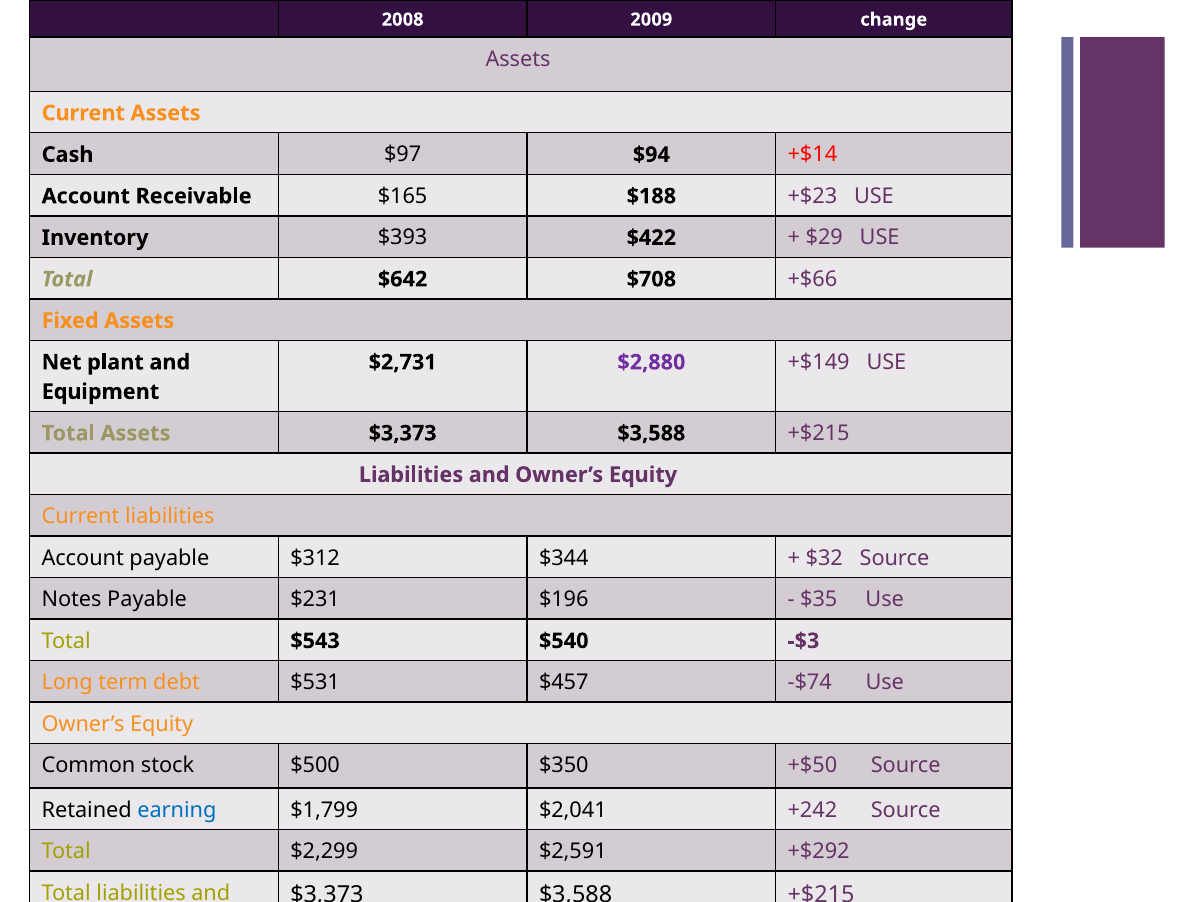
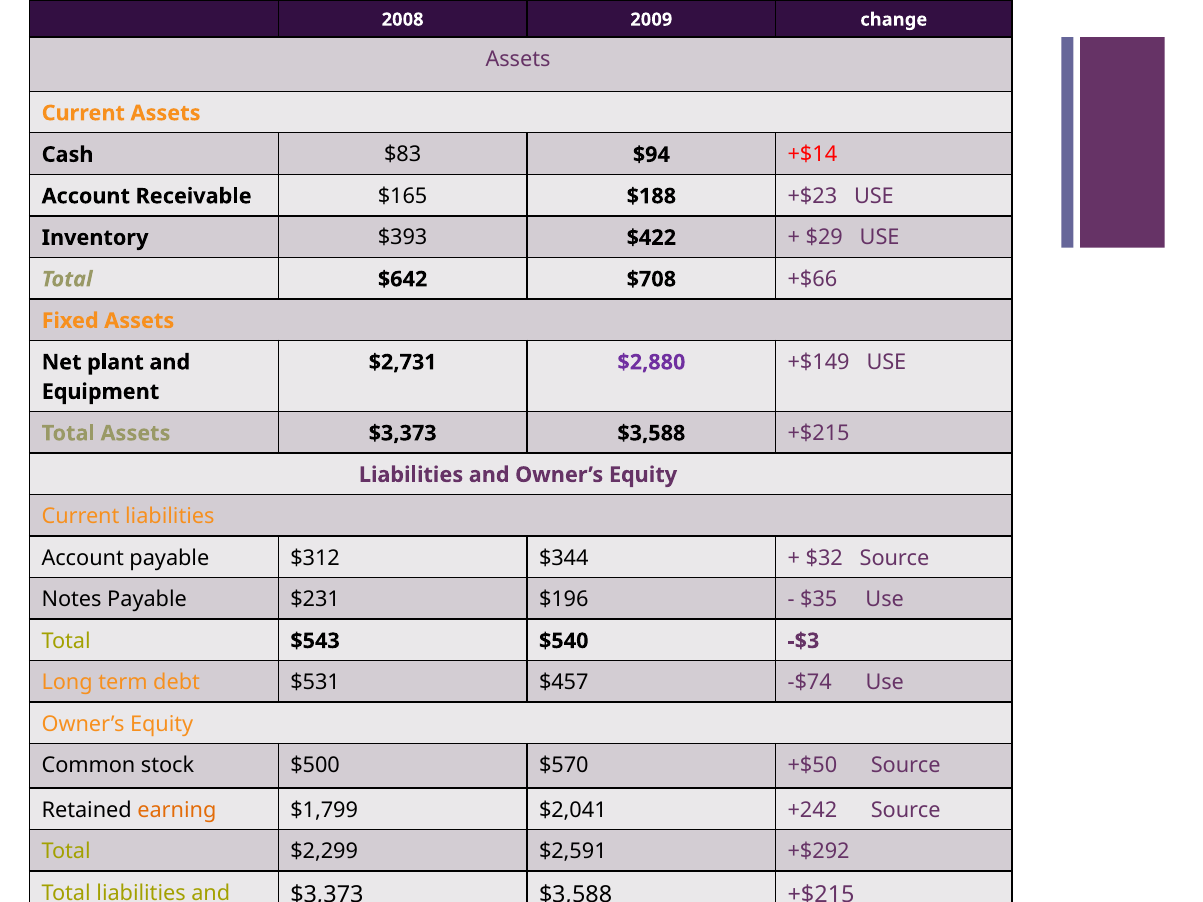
$97: $97 -> $83 (403, 155)
$350: $350 -> $570 (564, 766)
earning colour: blue -> orange (177, 810)
